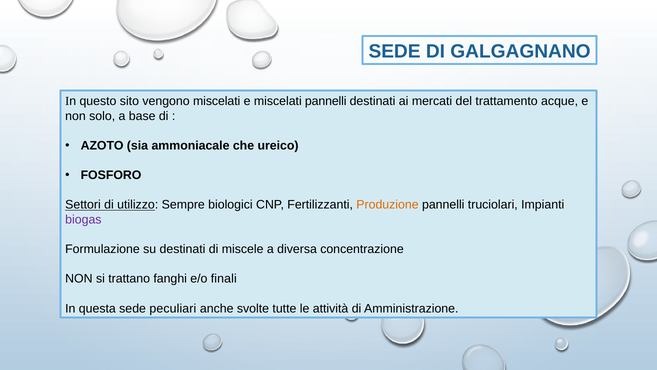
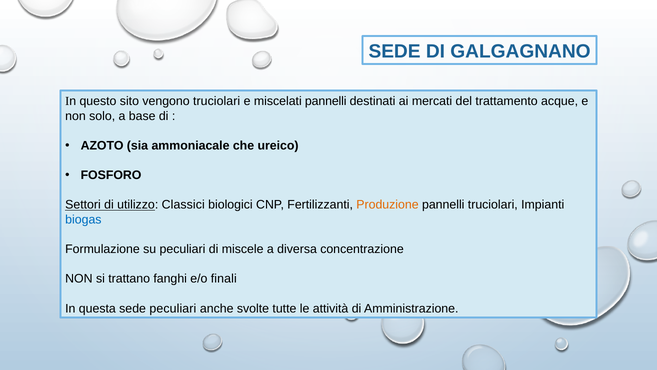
vengono miscelati: miscelati -> truciolari (217, 101)
Sempre: Sempre -> Classici (183, 205)
biogas colour: purple -> blue (83, 219)
su destinati: destinati -> peculiari (182, 249)
